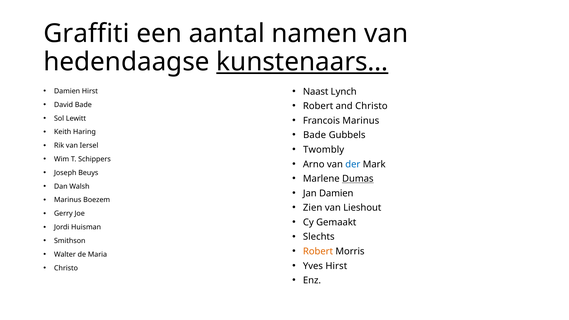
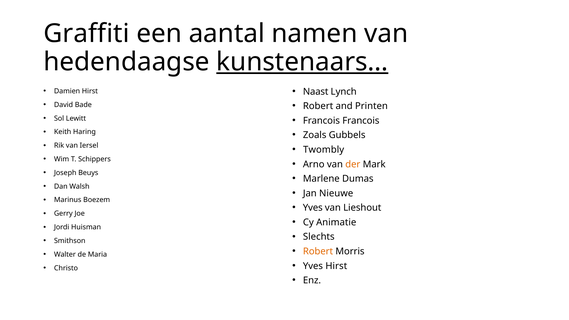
and Christo: Christo -> Printen (371, 106)
Francois Marinus: Marinus -> Francois (361, 121)
Bade: Bade -> Zoals (315, 135)
der colour: blue -> orange (353, 164)
Dumas underline: present -> none (358, 179)
Jan Damien: Damien -> Nieuwe (336, 193)
Zien: Zien -> Yves (313, 208)
Gemaakt: Gemaakt -> Animatie (336, 222)
